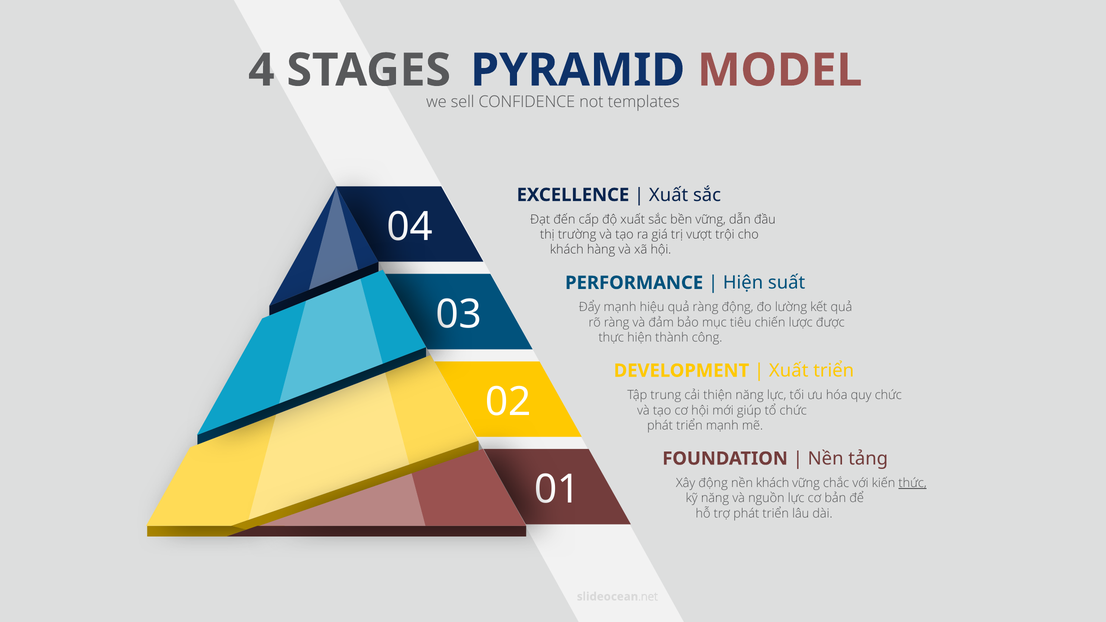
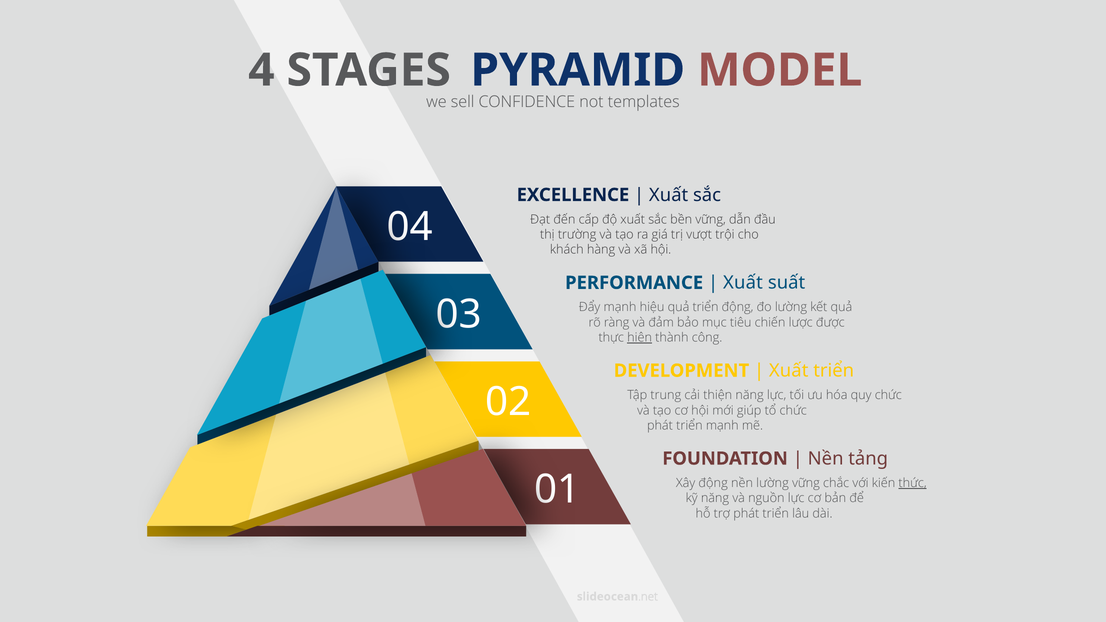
Hiện: Hiện -> Xuất (743, 283)
quả ràng: ràng -> triển (706, 307)
hiện underline: none -> present (640, 338)
nền khách: khách -> lường (772, 483)
